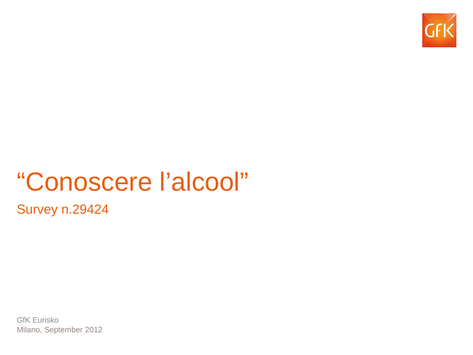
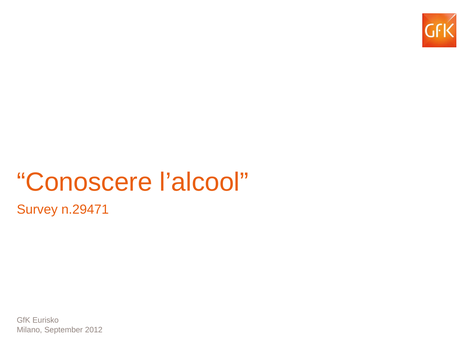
n.29424: n.29424 -> n.29471 (85, 209)
